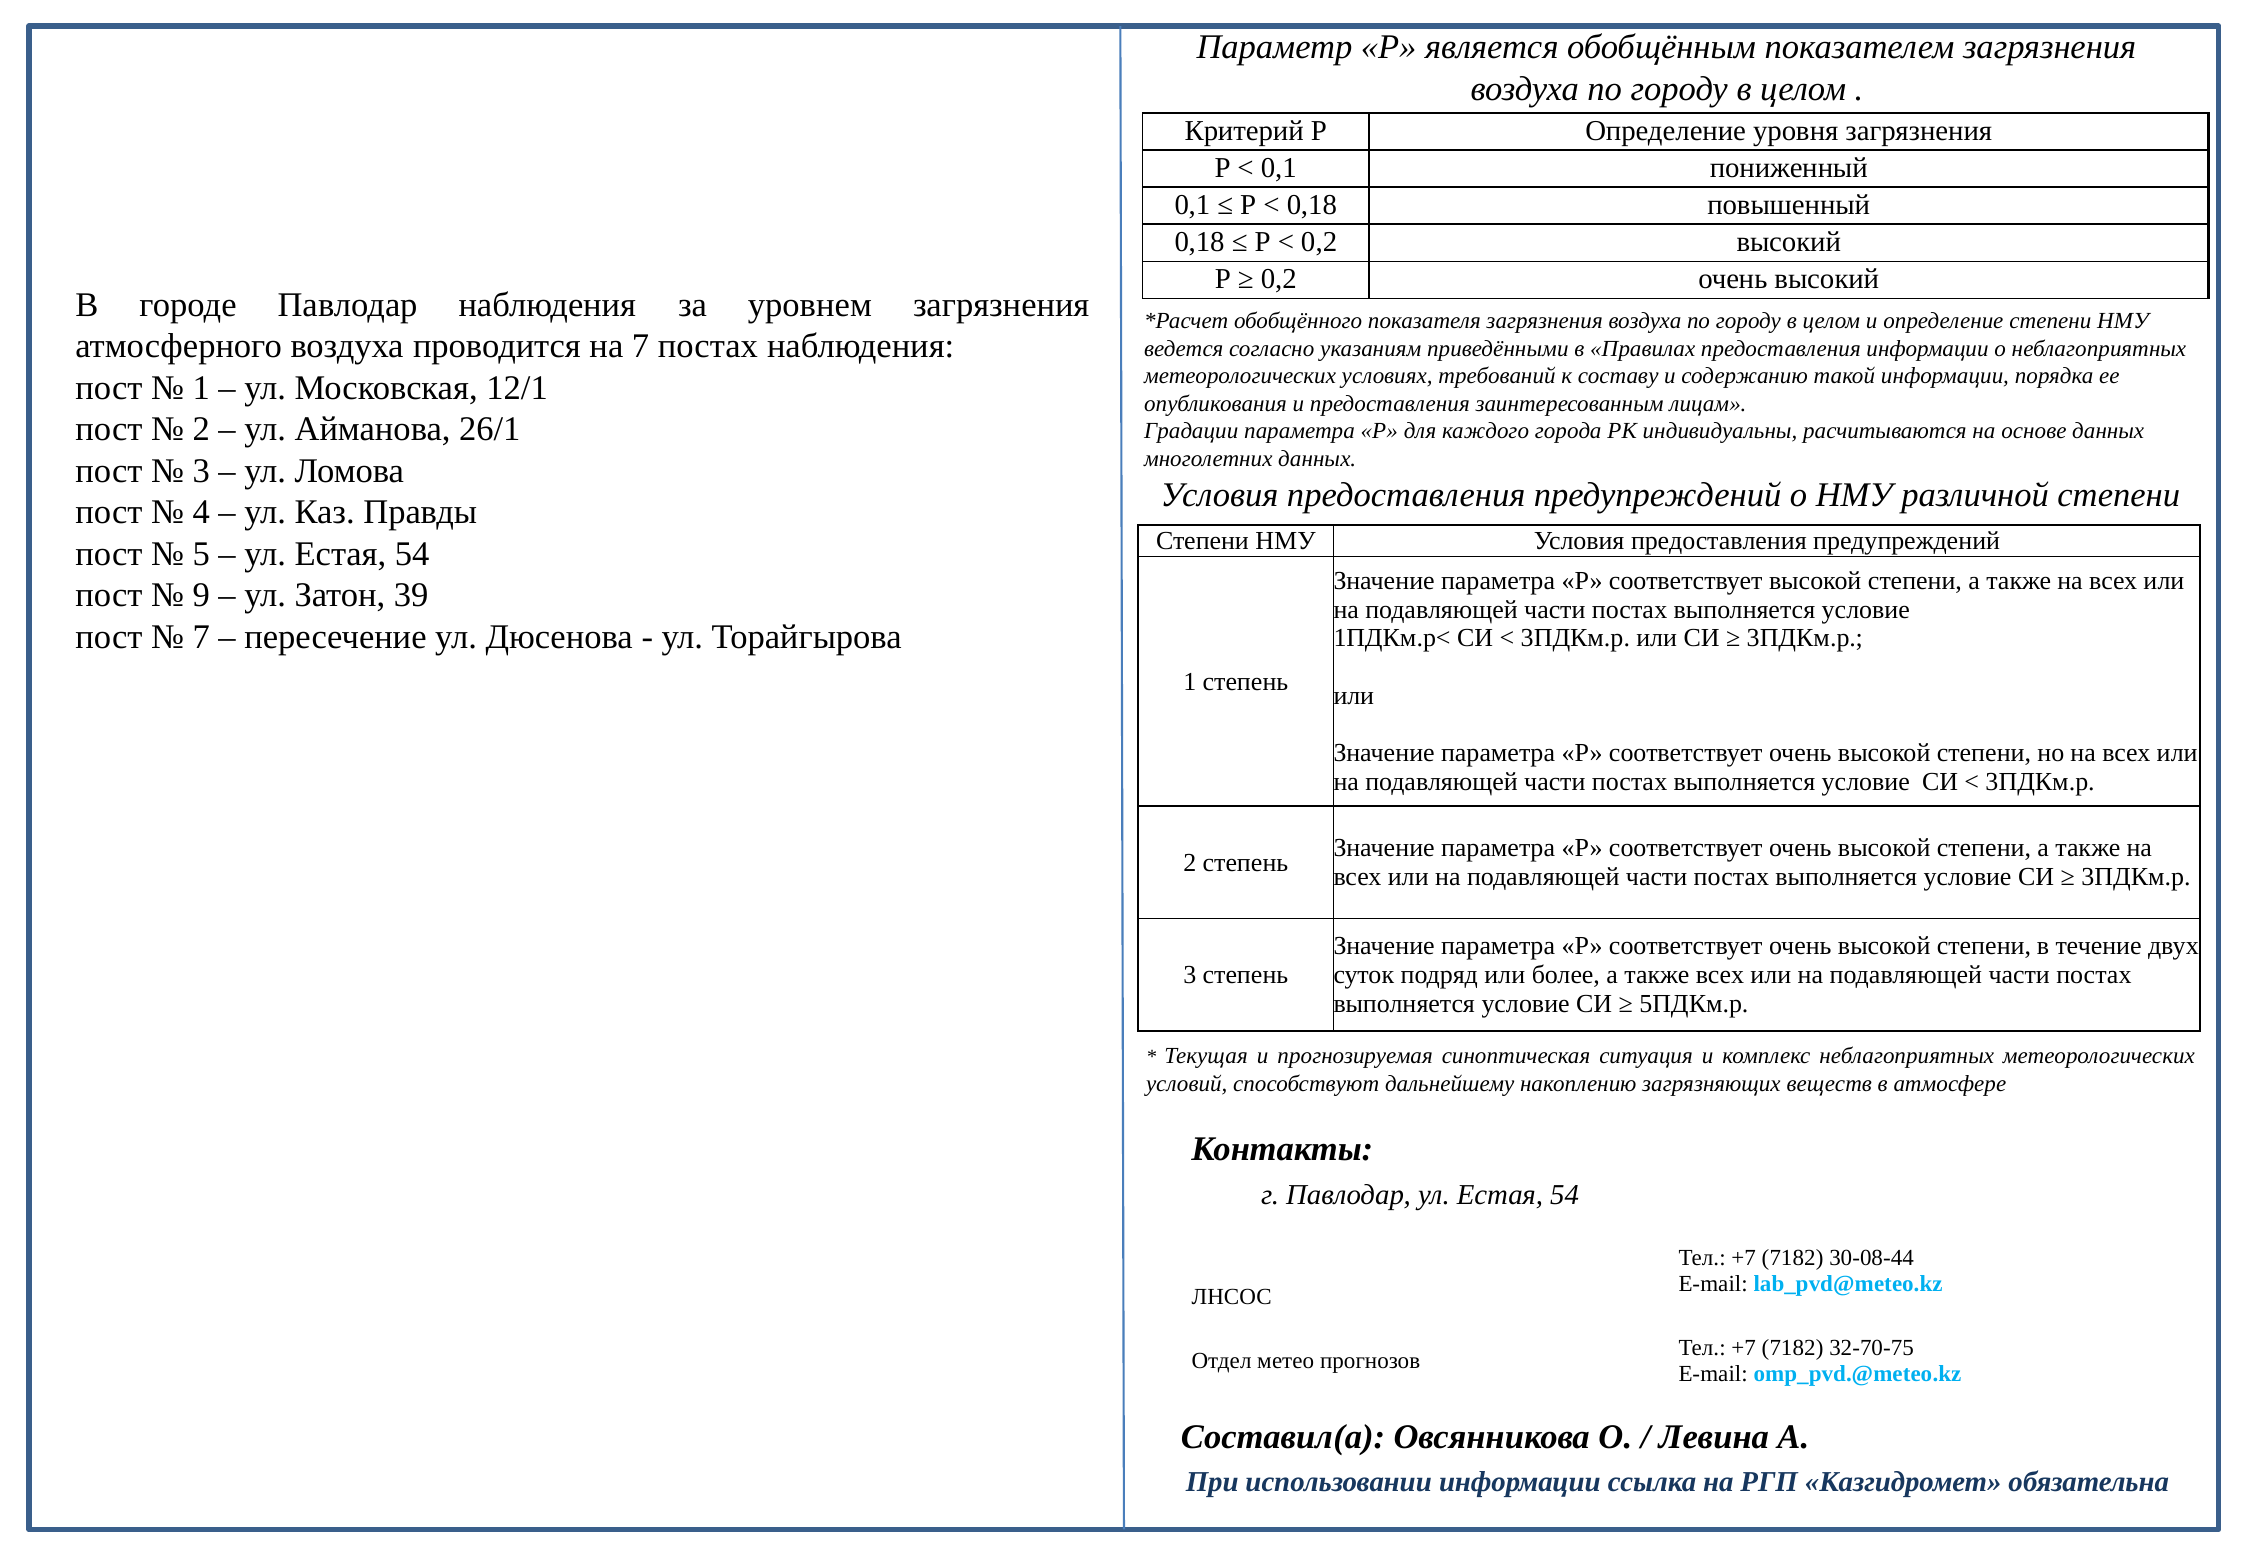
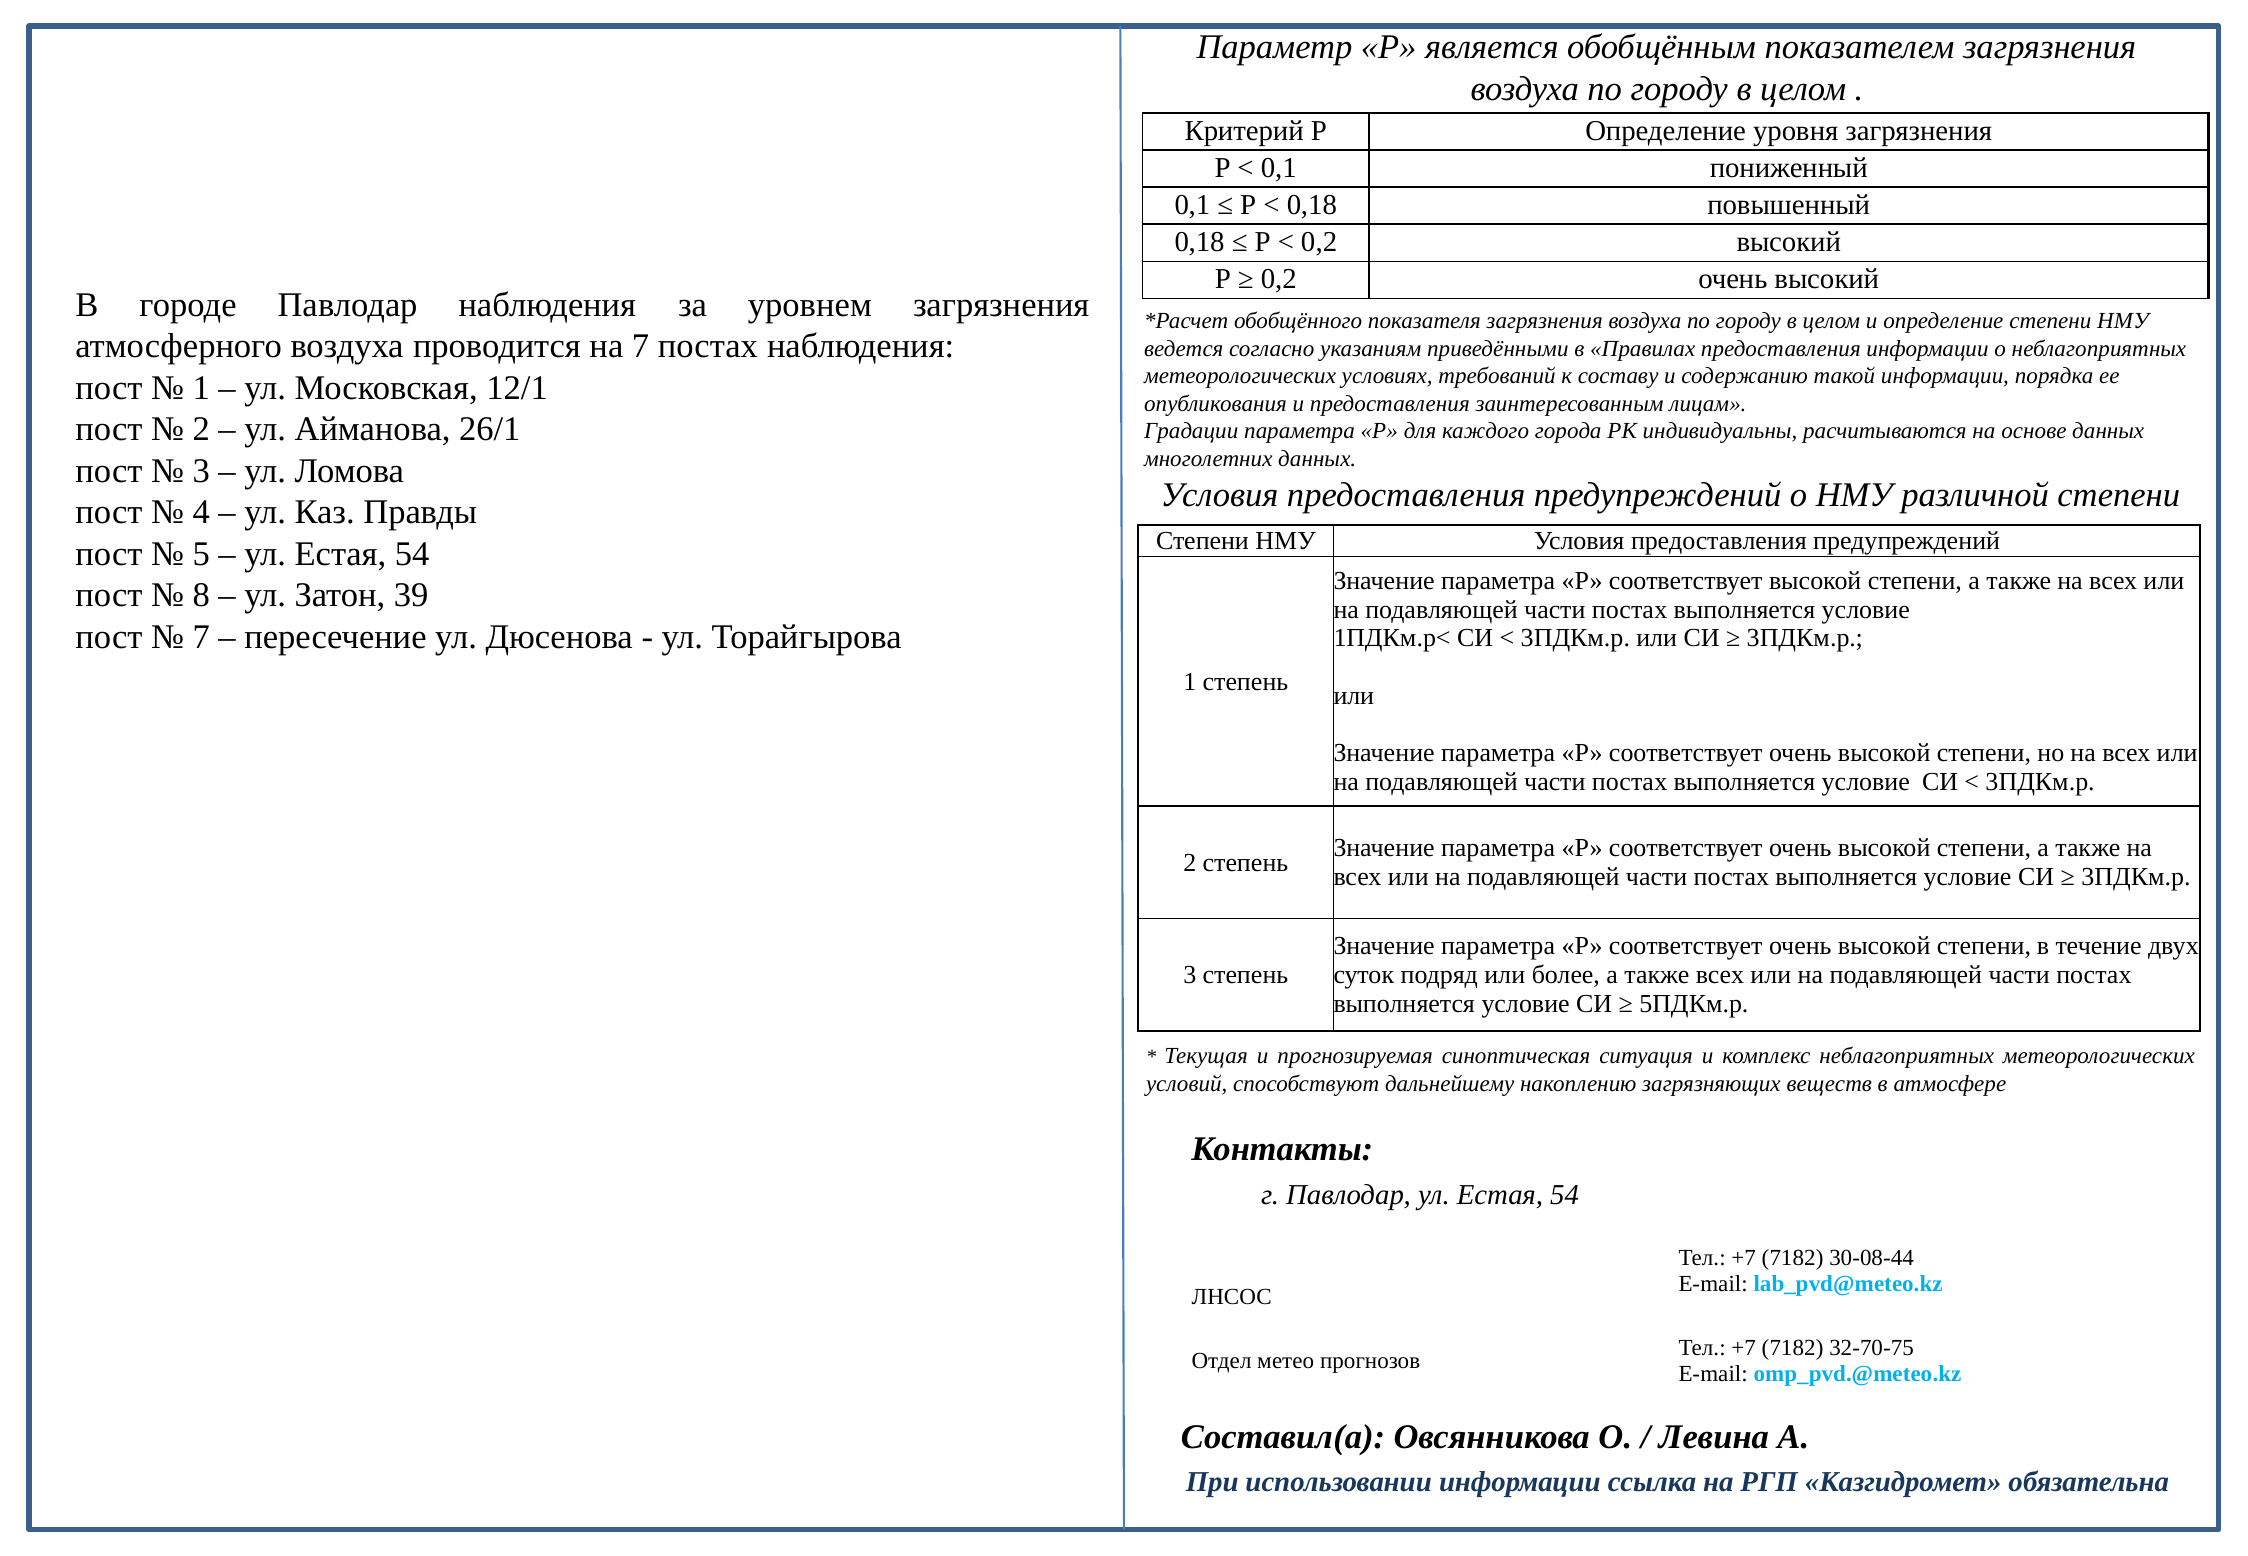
9: 9 -> 8 (201, 595)
